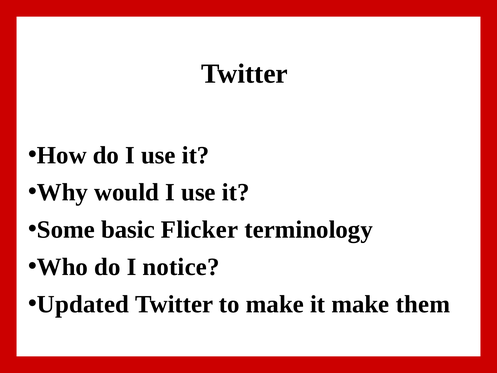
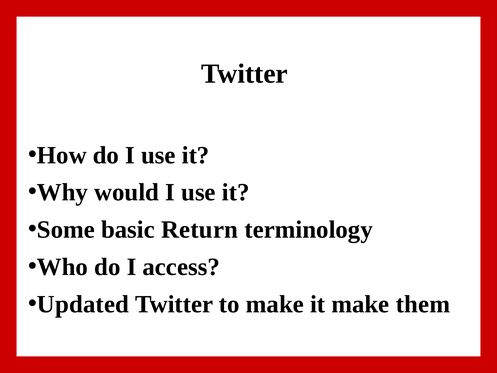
Flicker: Flicker -> Return (200, 230)
notice: notice -> access (181, 267)
